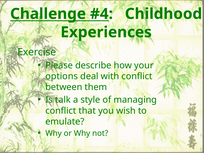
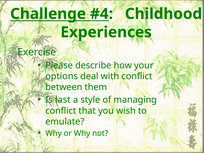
talk: talk -> last (63, 100)
